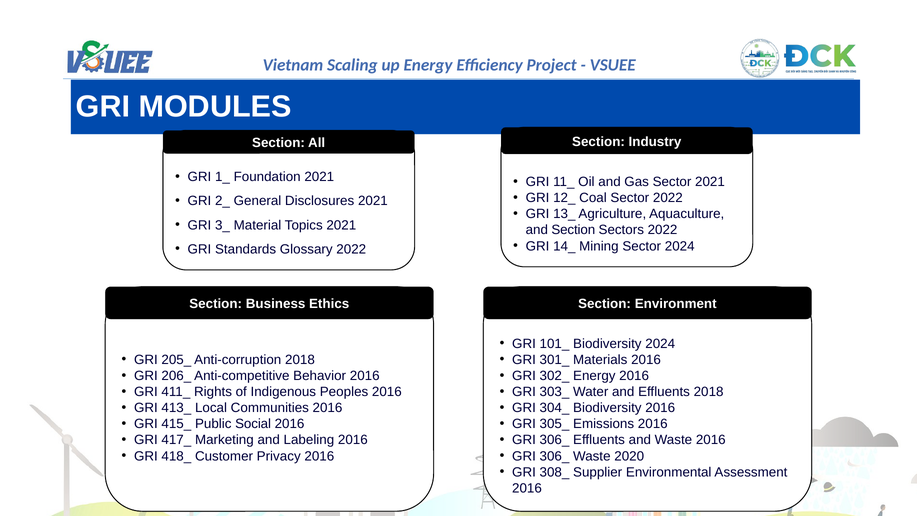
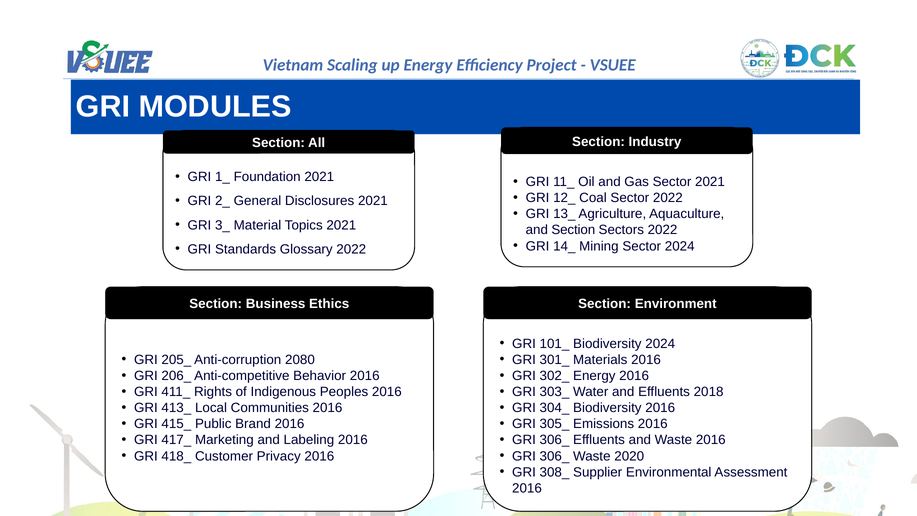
Anti-corruption 2018: 2018 -> 2080 (300, 360)
Social: Social -> Brand (253, 424)
